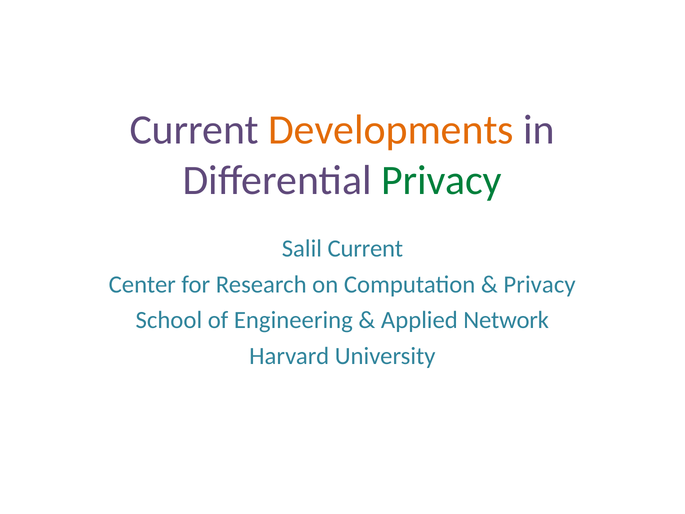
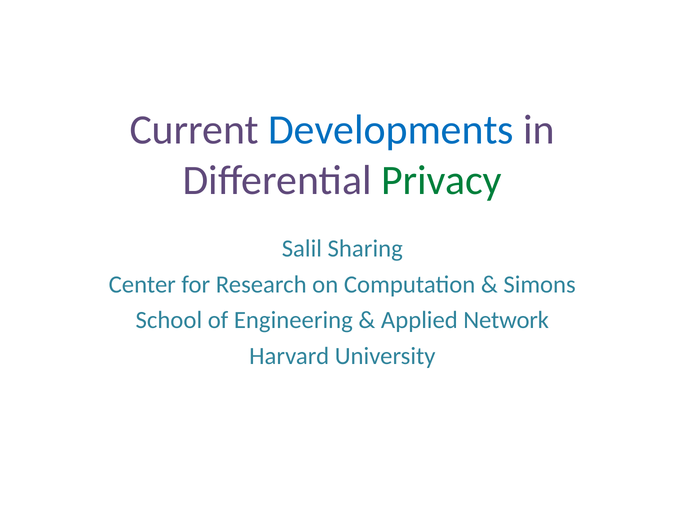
Developments colour: orange -> blue (391, 130)
Salil Current: Current -> Sharing (365, 249)
Privacy: Privacy -> Simons (540, 284)
